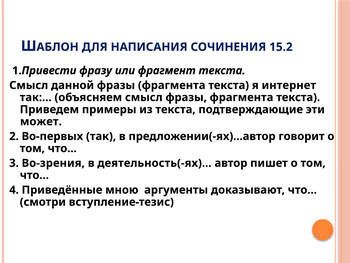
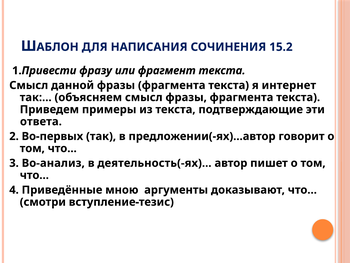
может: может -> ответа (41, 121)
Во-зрения: Во-зрения -> Во-анализ (53, 163)
